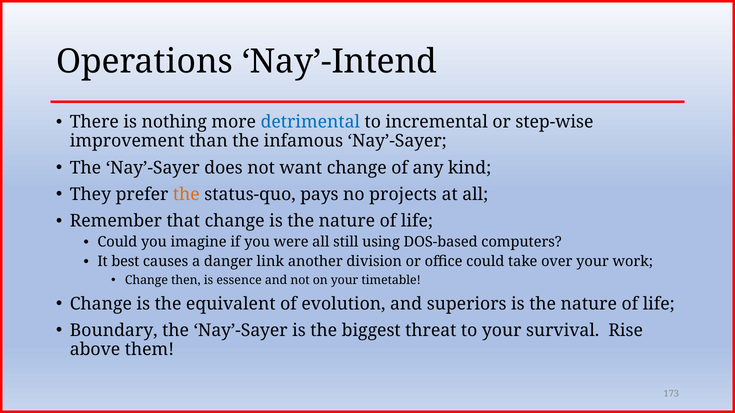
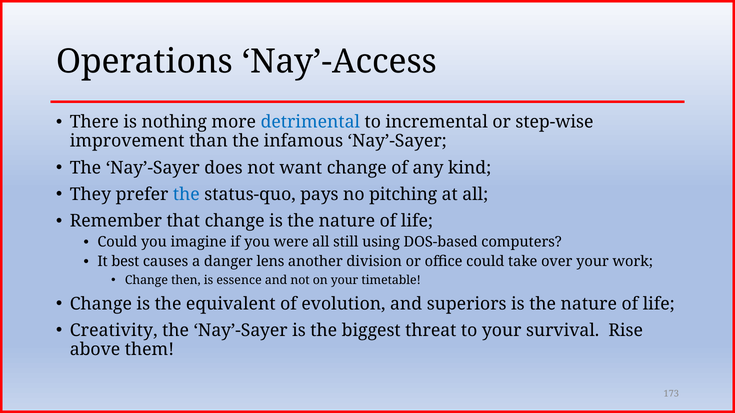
Nay’-Intend: Nay’-Intend -> Nay’-Access (339, 62)
the colour: orange -> blue (186, 195)
projects: projects -> pitching (403, 195)
link: link -> lens (270, 262)
Boundary: Boundary -> Creativity (114, 331)
